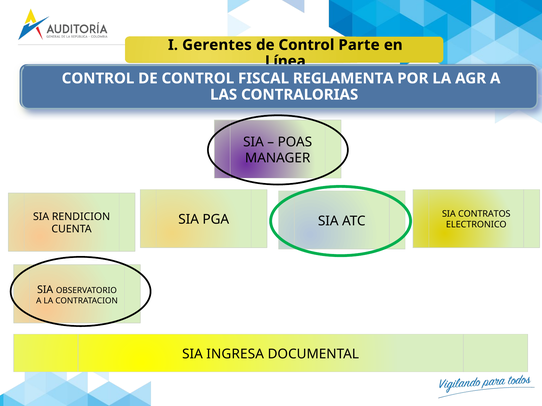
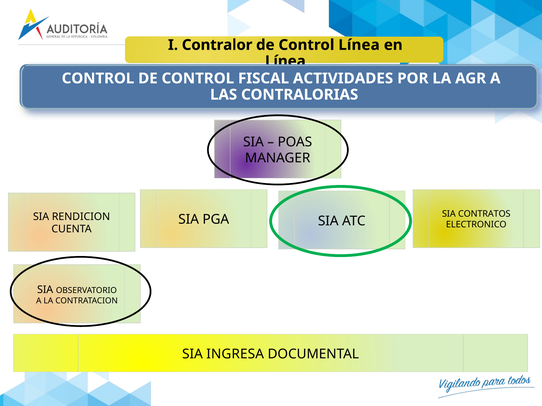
Gerentes: Gerentes -> Contralor (217, 45)
Control Parte: Parte -> Línea (359, 45)
REGLAMENTA: REGLAMENTA -> ACTIVIDADES (343, 78)
